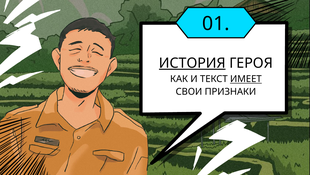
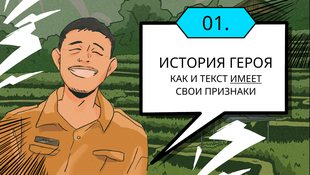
ИСТОРИЯ underline: present -> none (192, 63)
